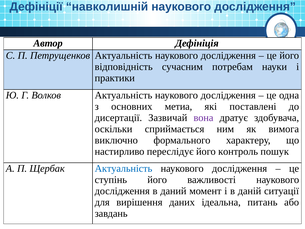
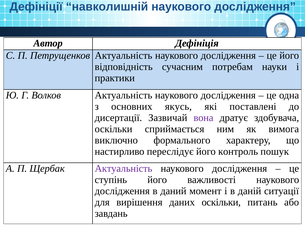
метиа: метиа -> якусь (178, 106)
Актуальність colour: blue -> purple (124, 168)
даних ідеальна: ідеальна -> оскільки (221, 202)
